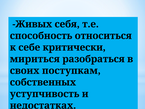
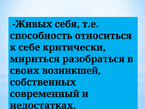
поступкам: поступкам -> возникшей (71, 70)
уступчивость: уступчивость -> современный (45, 94)
